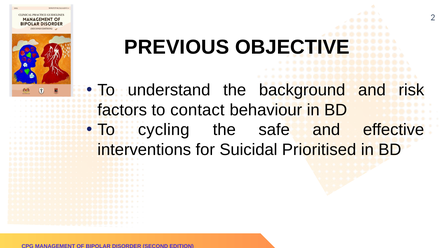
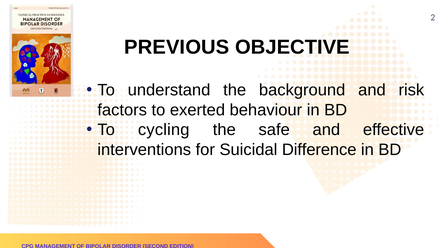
contact: contact -> exerted (197, 110)
Prioritised: Prioritised -> Difference (319, 150)
